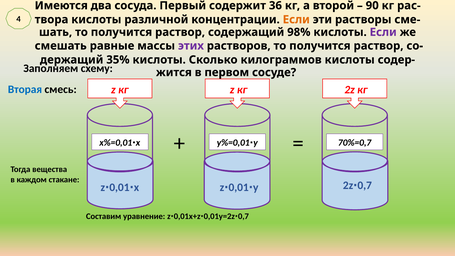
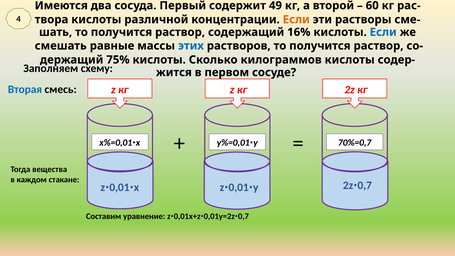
36: 36 -> 49 (275, 6)
90: 90 -> 60 (372, 6)
98%: 98% -> 16% (299, 32)
Если colour: purple -> blue (383, 32)
этих colour: purple -> blue (191, 46)
35%: 35% -> 75% (118, 60)
